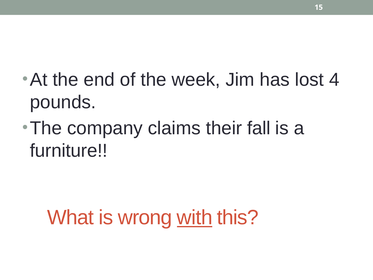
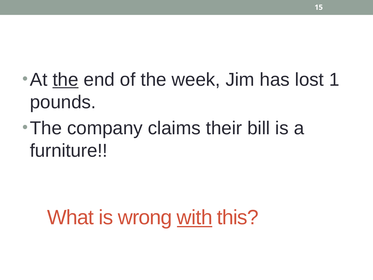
the underline: none -> present (66, 80)
4: 4 -> 1 (334, 80)
fall: fall -> bill (259, 128)
